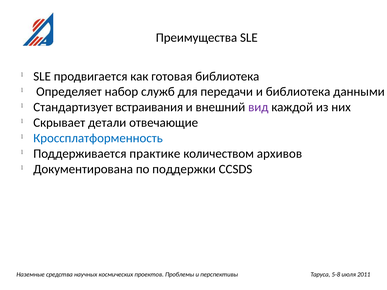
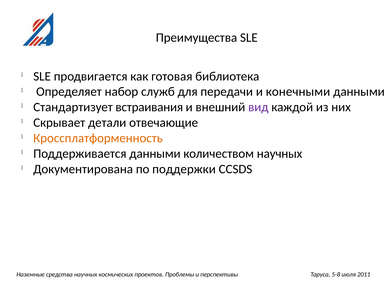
и библиотека: библиотека -> конечными (298, 92)
Кроссплатформенность colour: blue -> orange (98, 138)
Поддерживается практике: практике -> данными (155, 154)
количеством архивов: архивов -> научных (280, 154)
